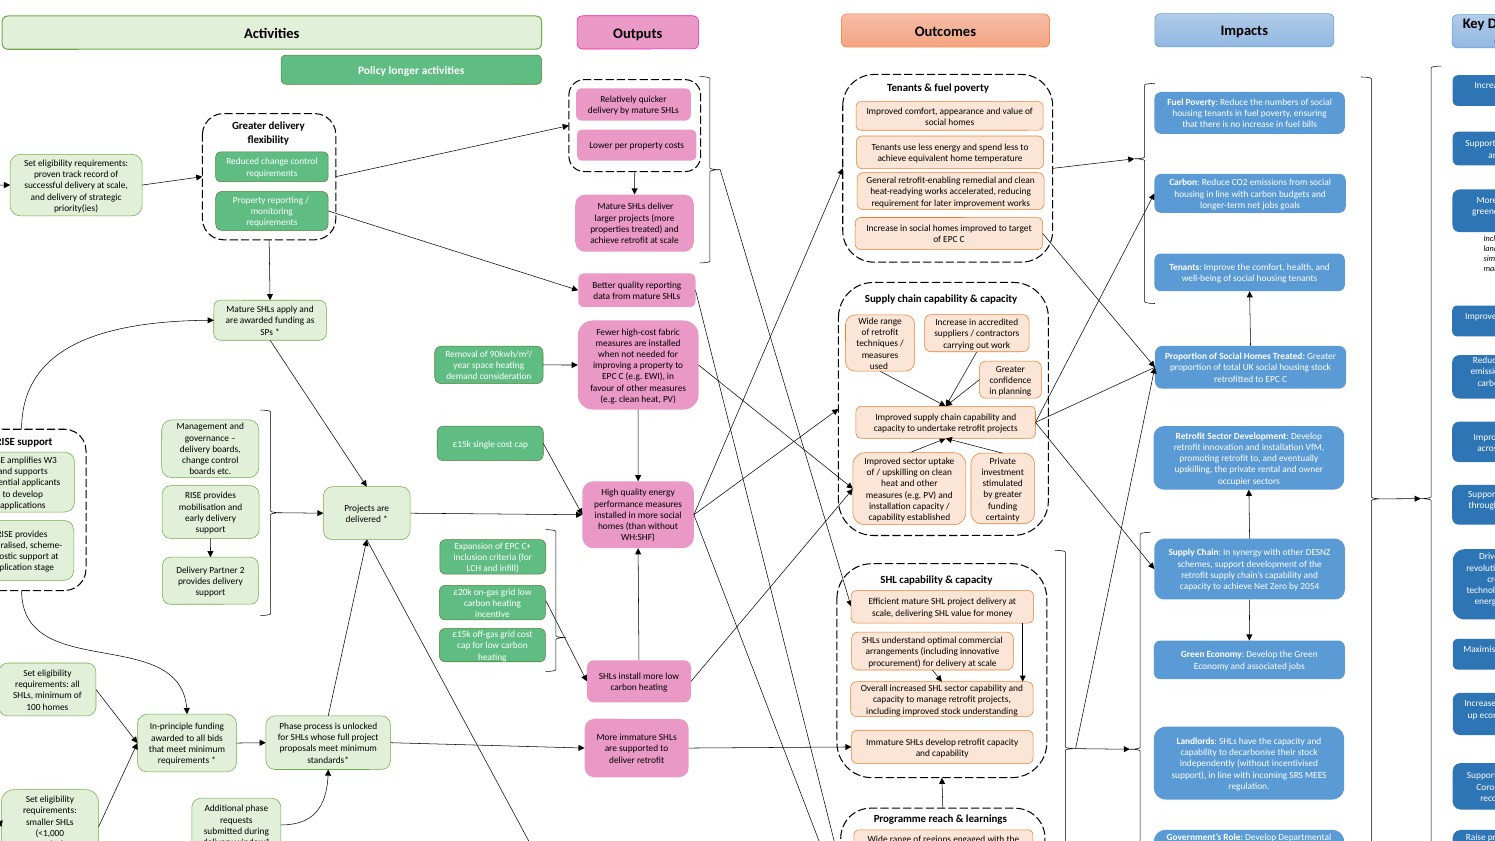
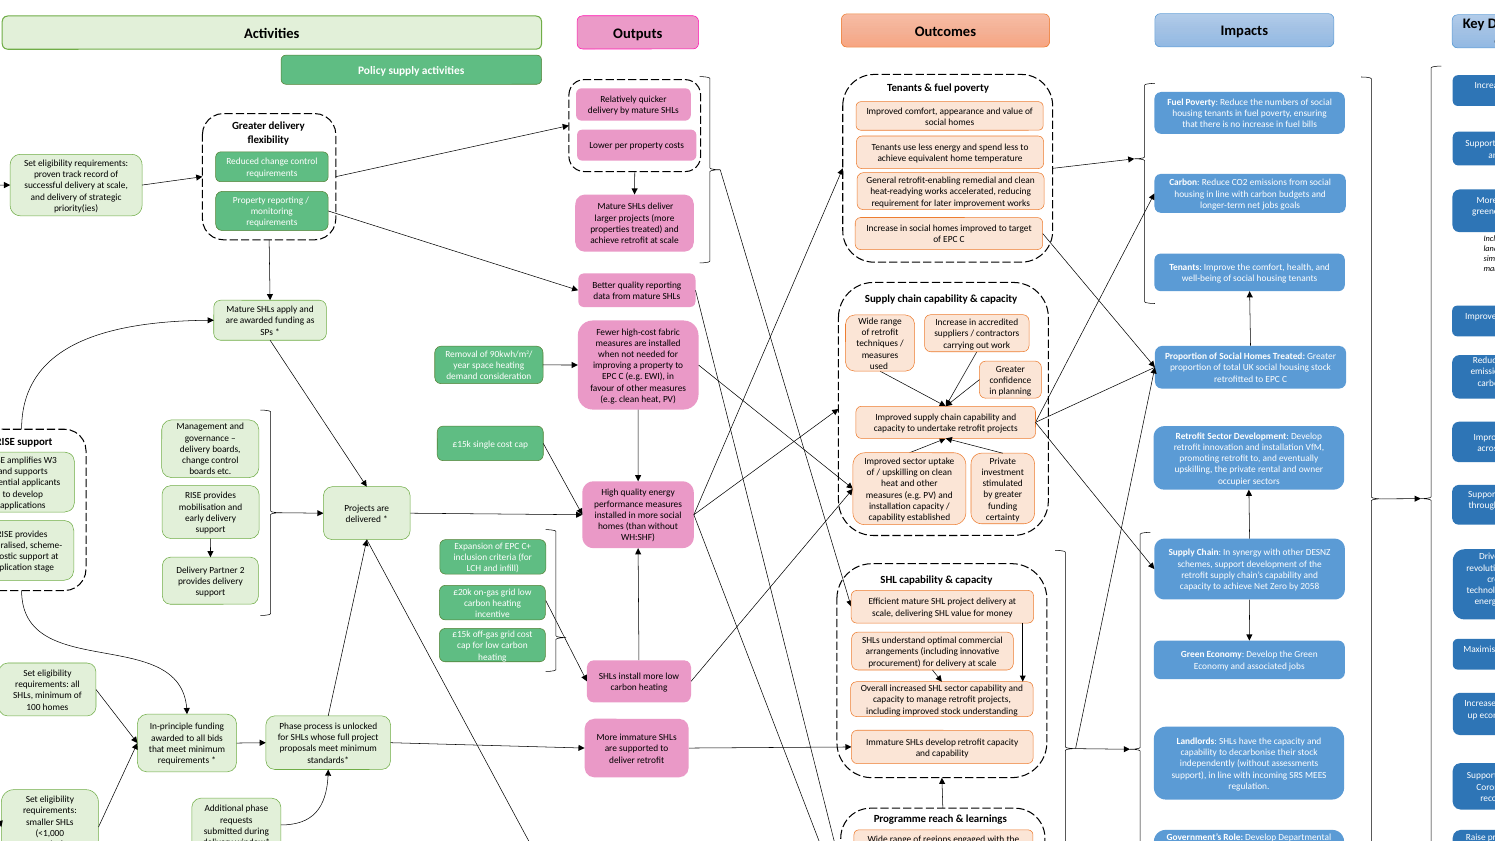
Policy longer: longer -> supply (404, 70)
2054: 2054 -> 2058 (1310, 586)
incentivised: incentivised -> assessments (1295, 764)
